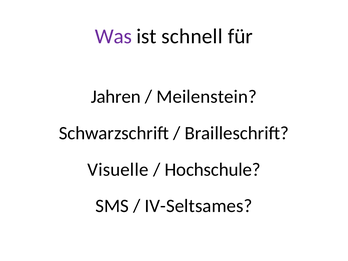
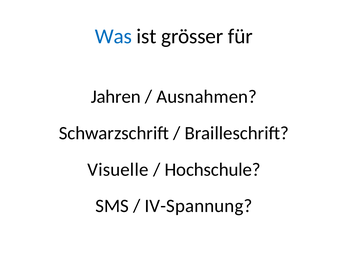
Was colour: purple -> blue (113, 36)
schnell: schnell -> grösser (192, 36)
Meilenstein: Meilenstein -> Ausnahmen (207, 97)
IV-Seltsames: IV-Seltsames -> IV-Spannung (198, 206)
